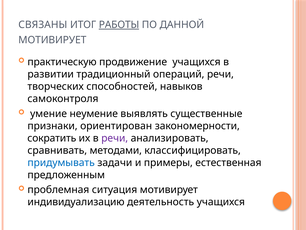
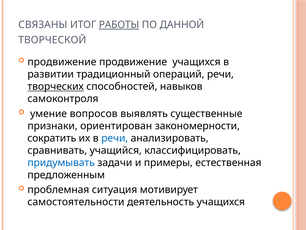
МОТИВИРУЕТ: МОТИВИРУЕТ -> ТВОРЧЕСКОЙ (52, 40)
практическую: практическую -> продвижение (62, 62)
творческих underline: none -> present (56, 86)
неумение: неумение -> вопросов (94, 113)
речи colour: purple -> blue (115, 138)
методами: методами -> учащийся (116, 150)
индивидуализацию: индивидуализацию -> самостоятельности (76, 202)
